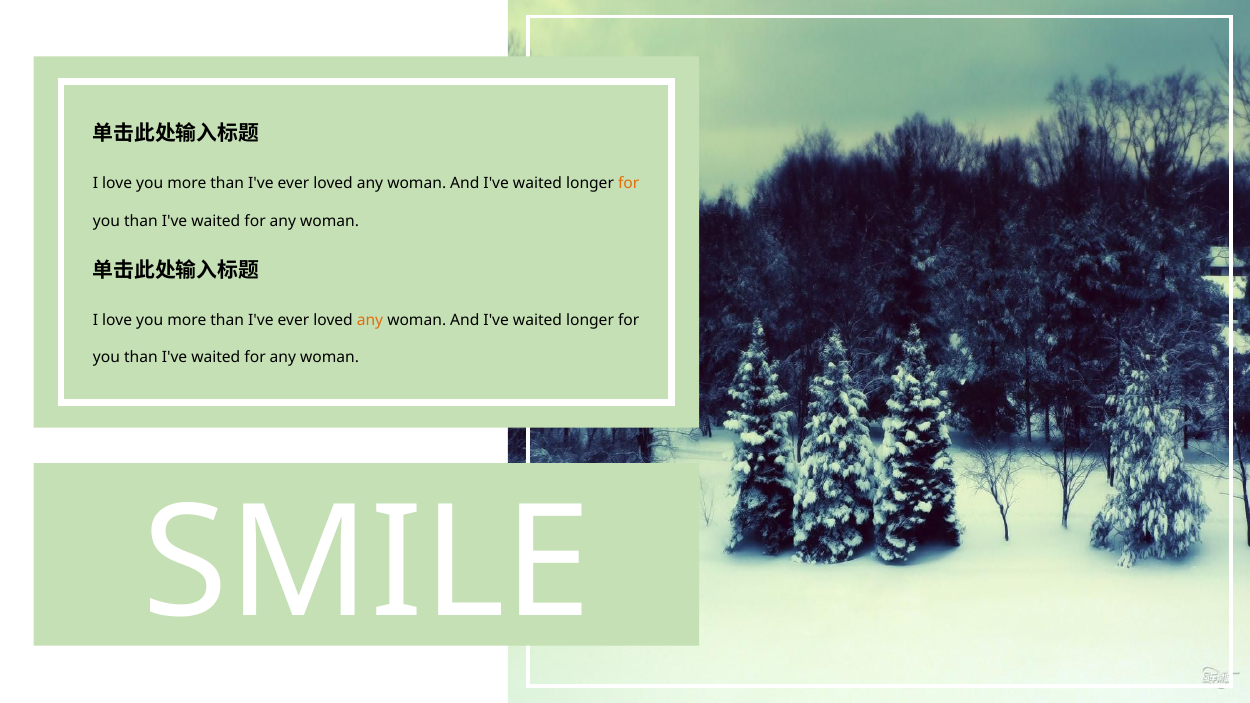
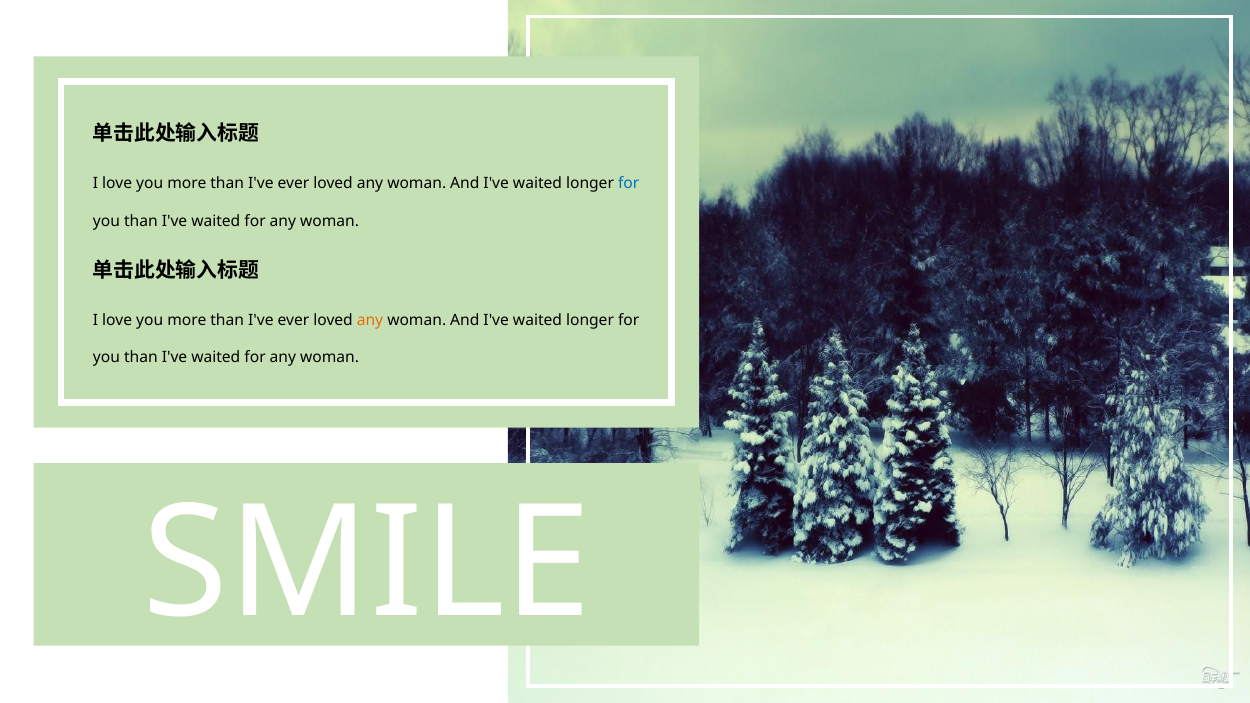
for colour: orange -> blue (629, 184)
